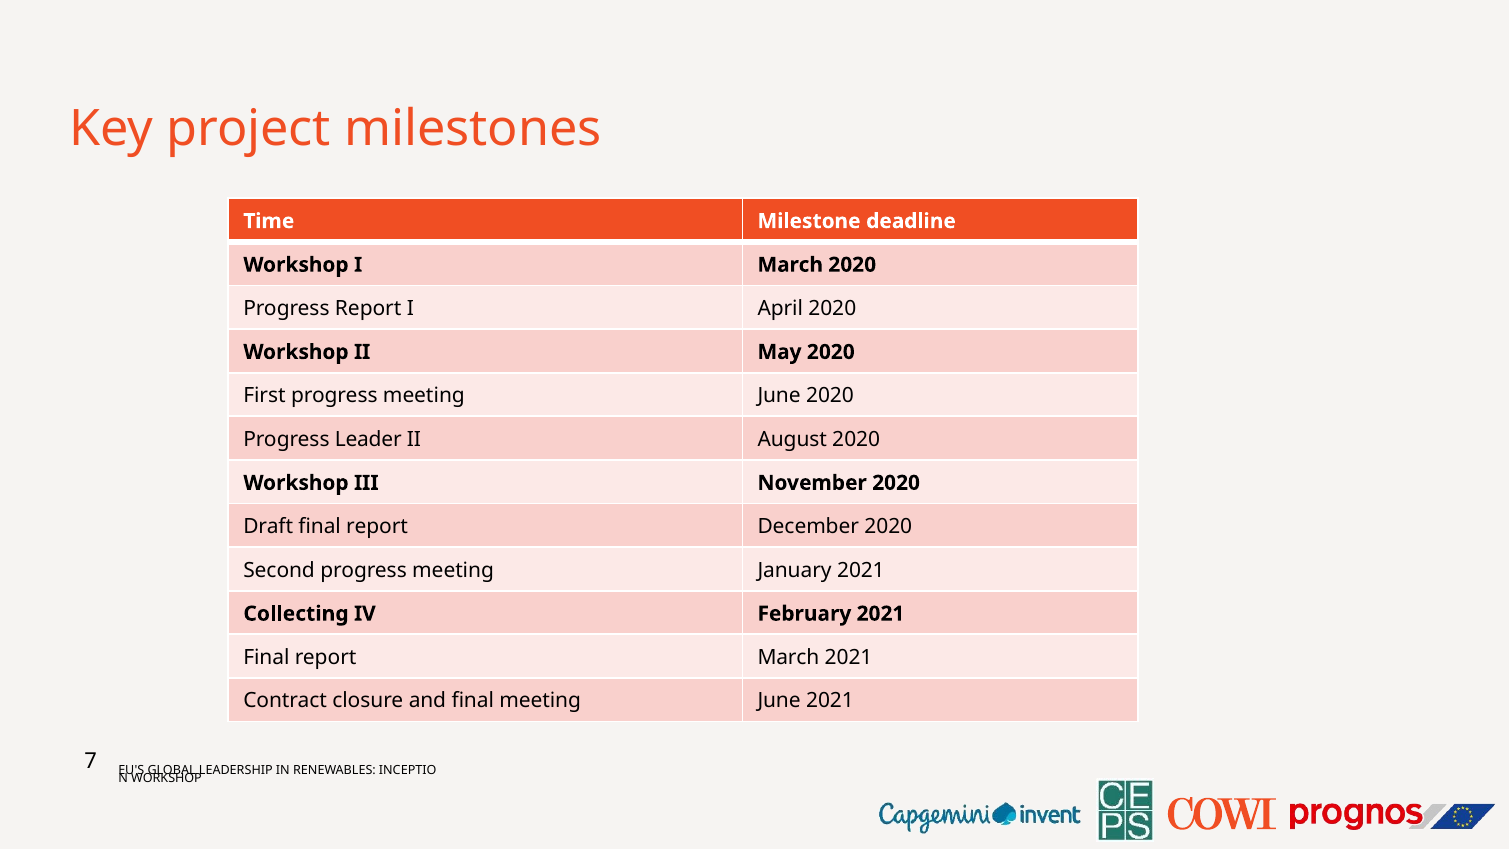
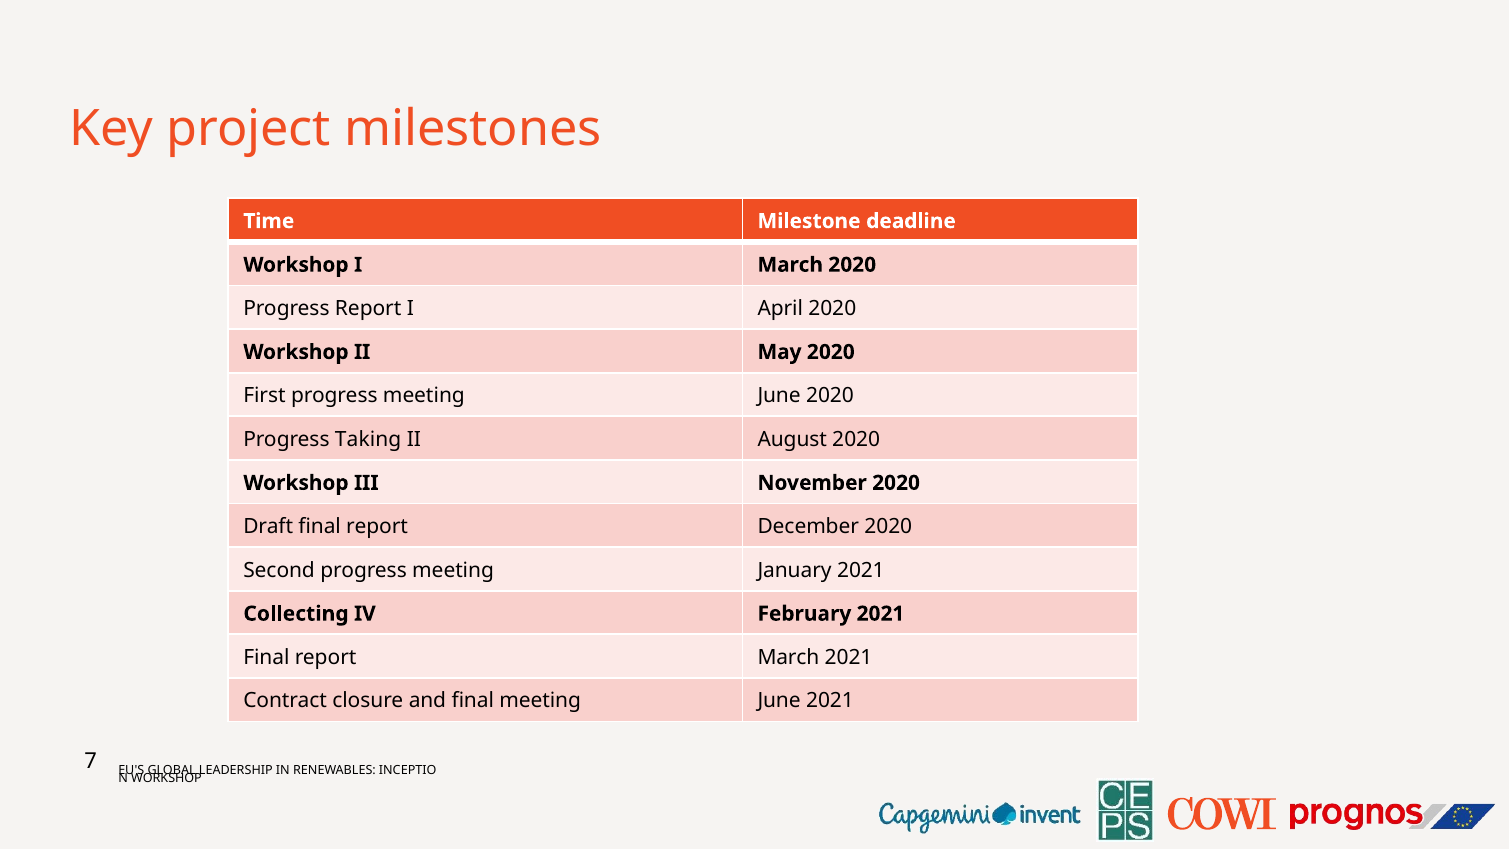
Leader: Leader -> Taking (368, 439)
